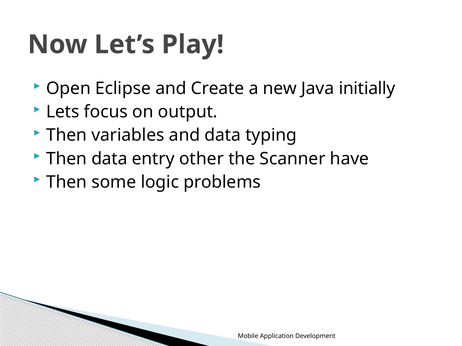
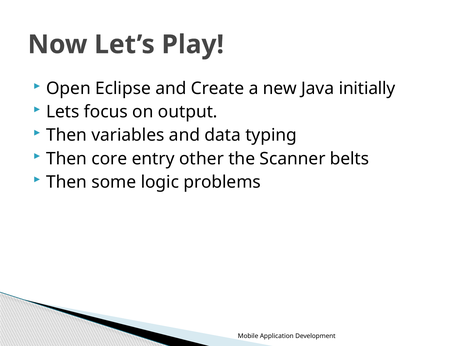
Then data: data -> core (109, 159)
have: have -> belts (350, 159)
